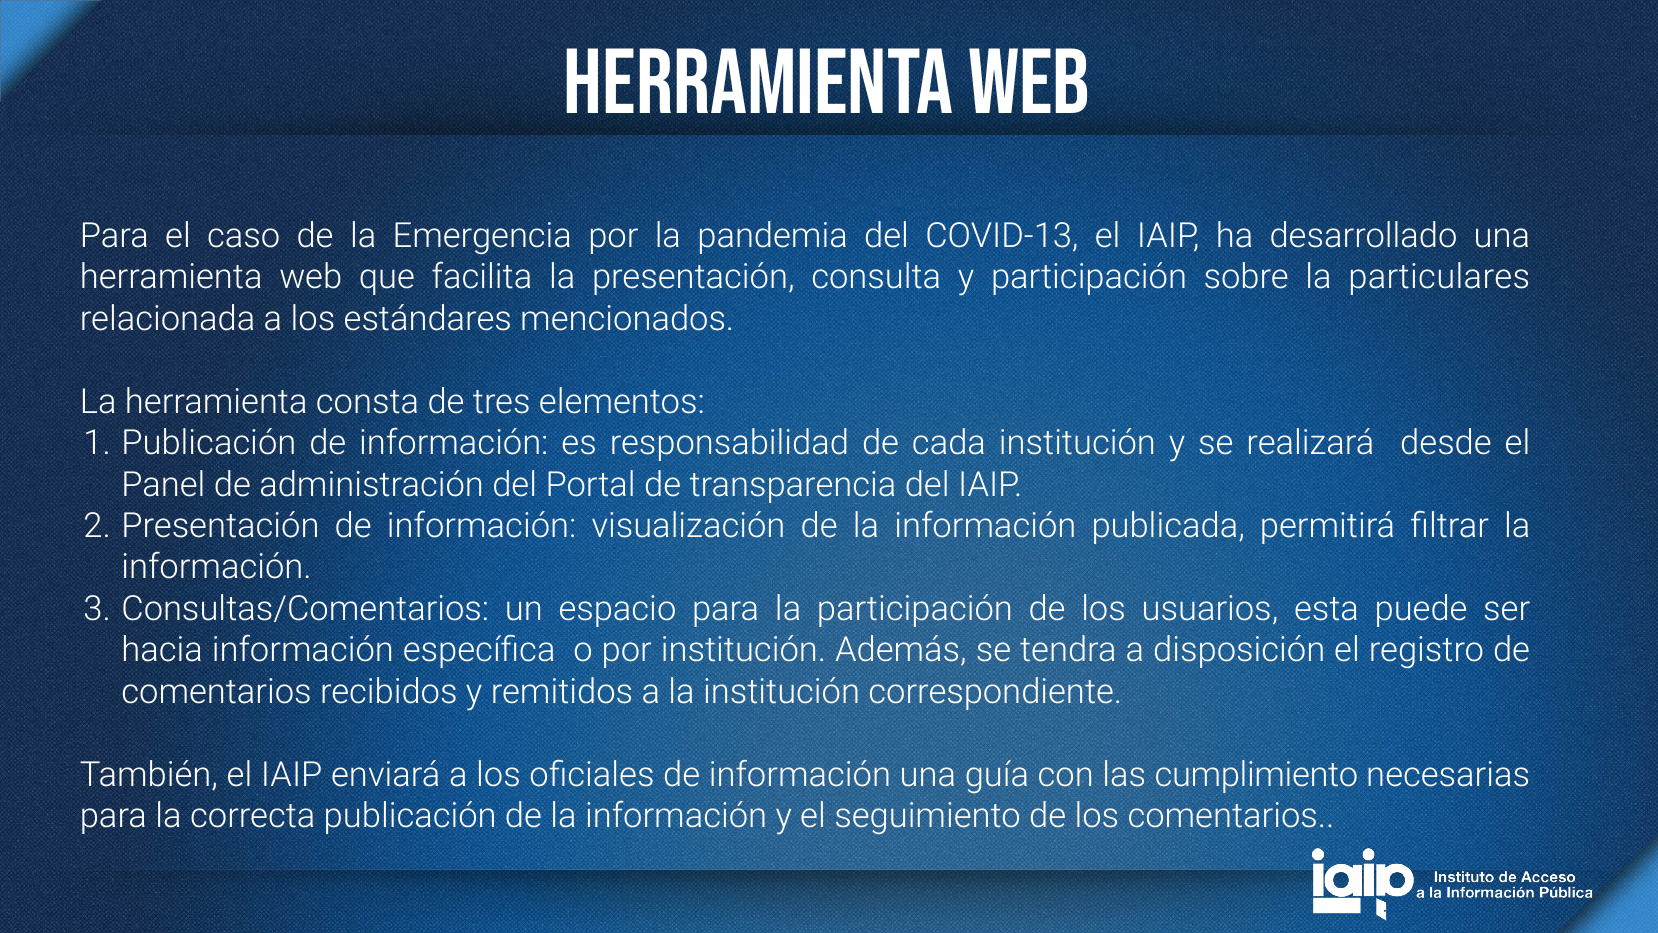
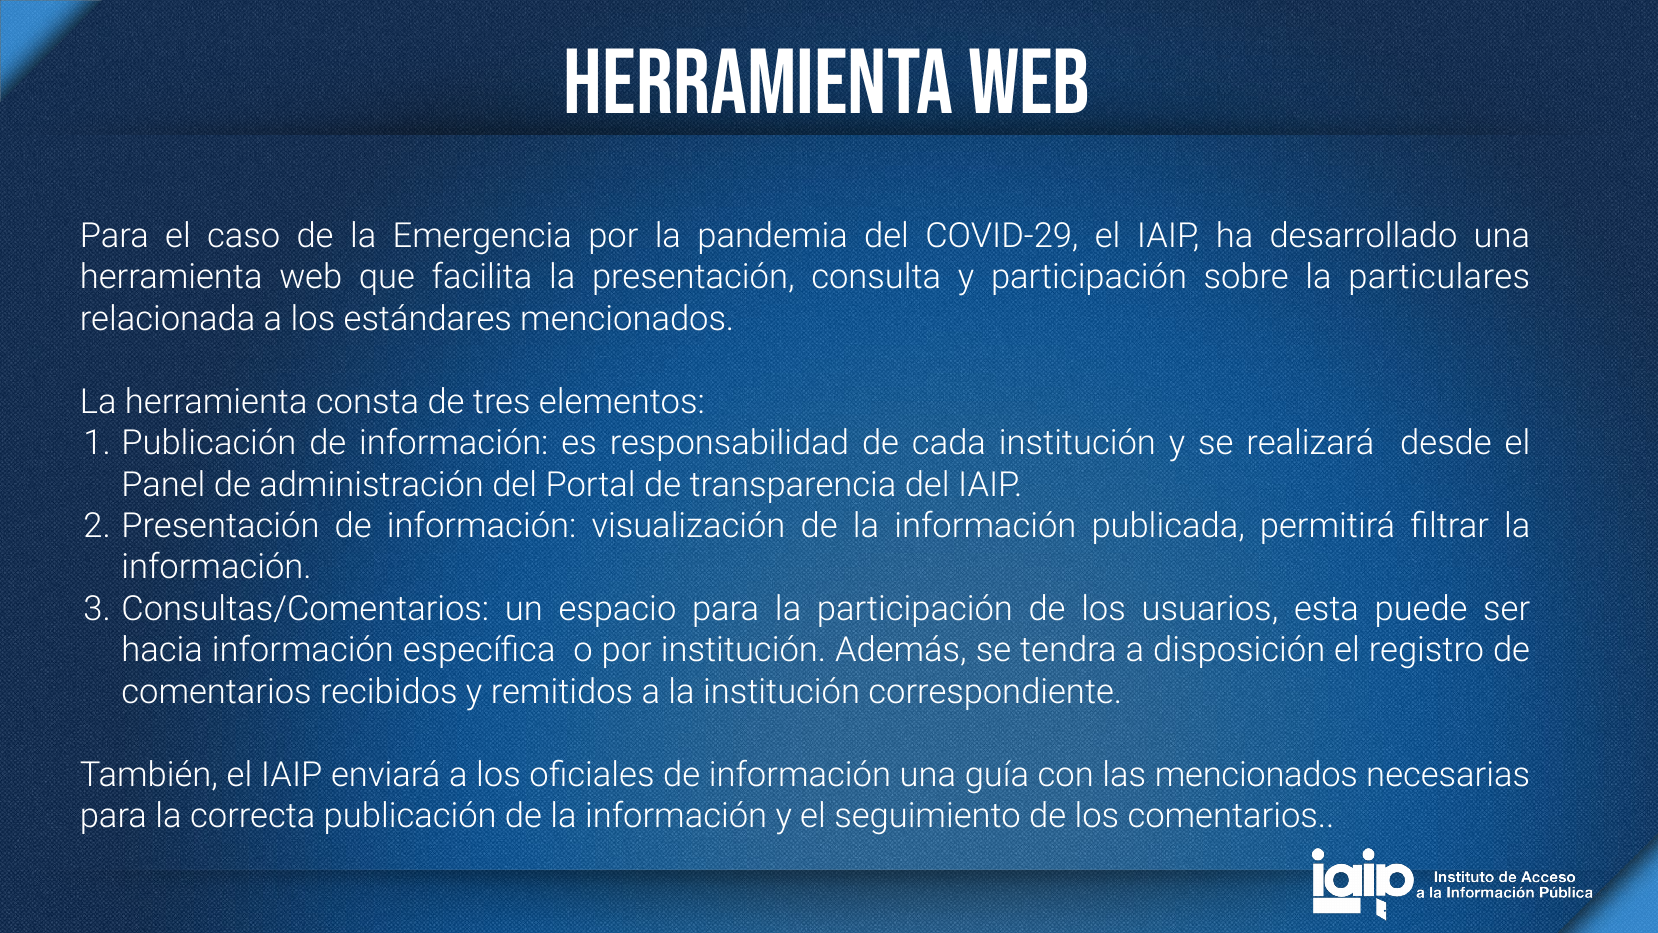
COVID-13: COVID-13 -> COVID-29 (1002, 236)
las cumplimiento: cumplimiento -> mencionados (1256, 775)
